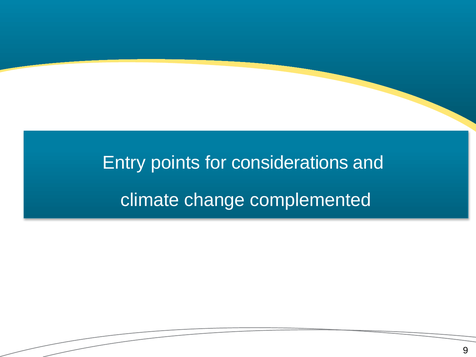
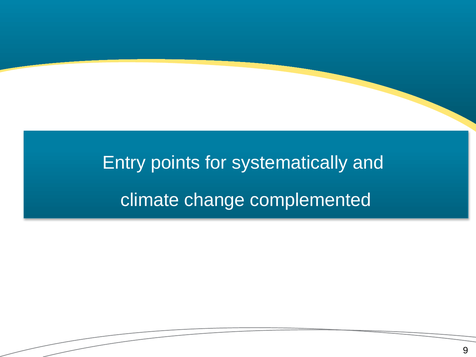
considerations: considerations -> systematically (290, 163)
